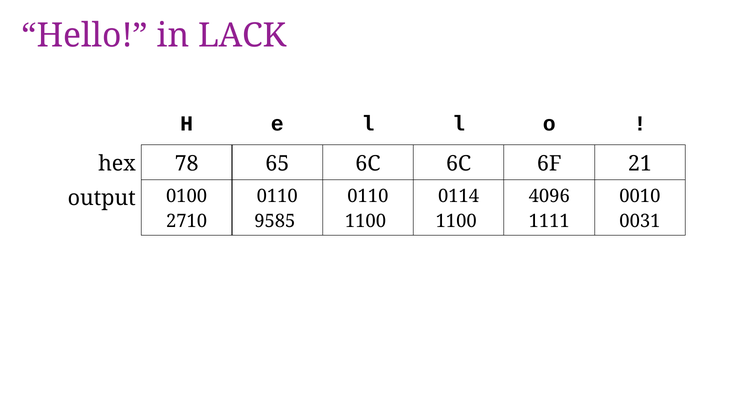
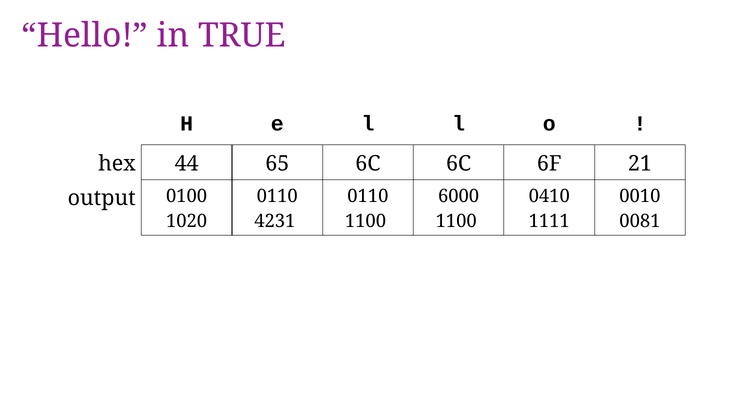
LACK: LACK -> TRUE (242, 36)
78: 78 -> 44 (187, 163)
0114: 0114 -> 6000 (459, 196)
4096: 4096 -> 0410 (549, 196)
2710: 2710 -> 1020 (187, 221)
9585: 9585 -> 4231 (275, 221)
0031: 0031 -> 0081 (640, 221)
